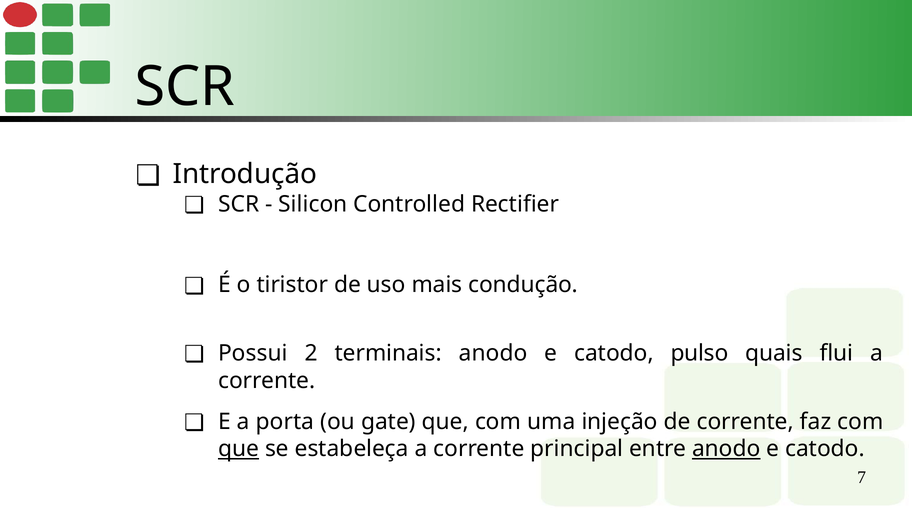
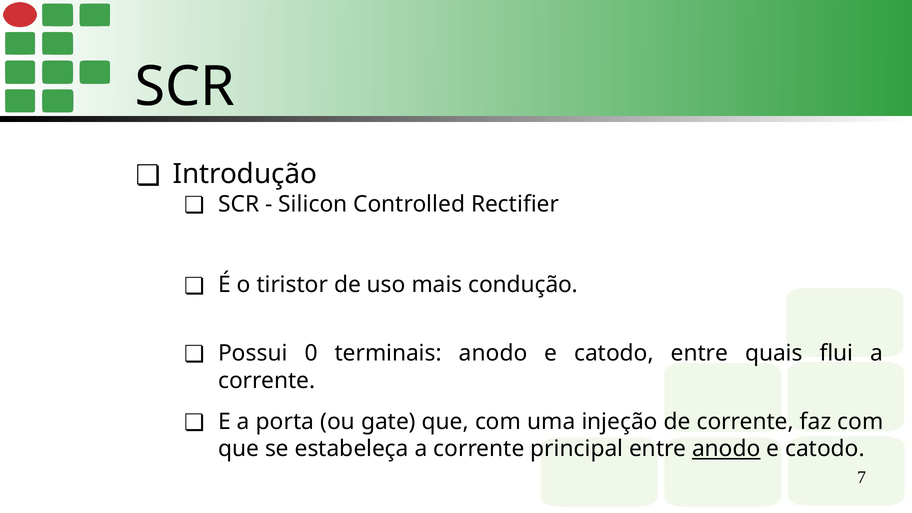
2: 2 -> 0 (311, 353)
catodo pulso: pulso -> entre (699, 353)
que underline: present -> none (239, 449)
